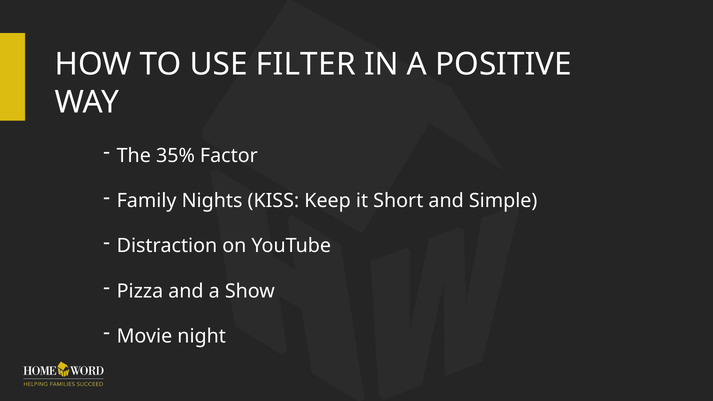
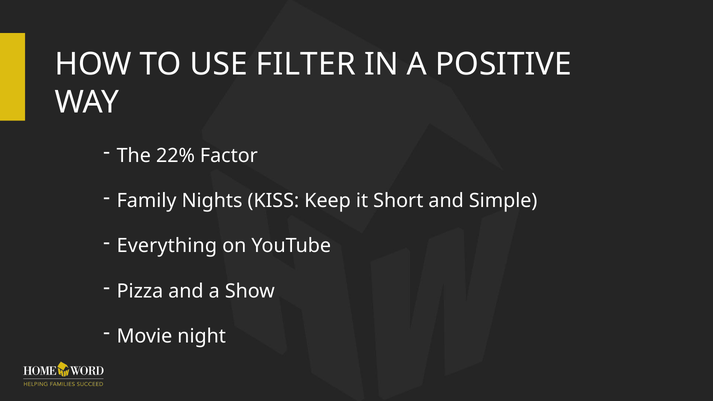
35%: 35% -> 22% (175, 156)
Distraction: Distraction -> Everything (167, 246)
